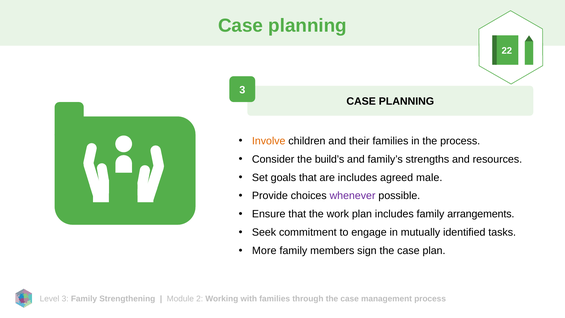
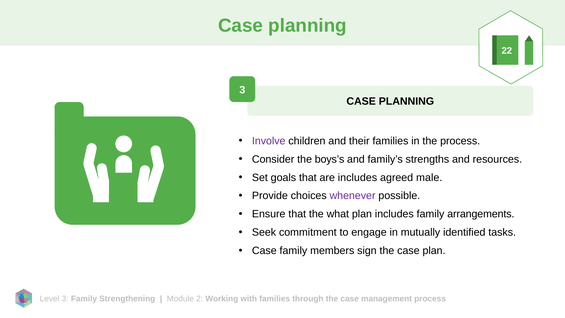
Involve colour: orange -> purple (269, 141)
build’s: build’s -> boys’s (330, 159)
work: work -> what (338, 214)
More: More -> Case (264, 251)
